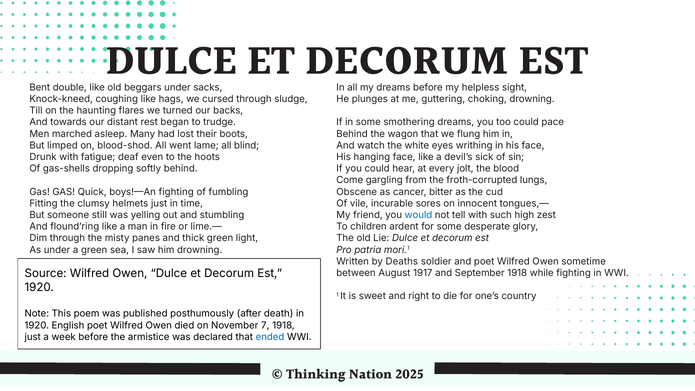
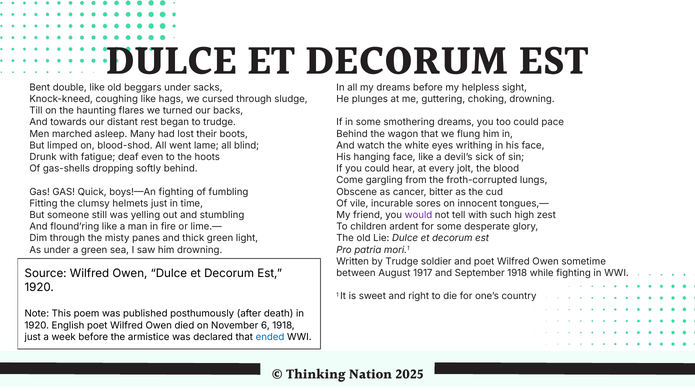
would colour: blue -> purple (418, 215)
by Deaths: Deaths -> Trudge (402, 261)
7: 7 -> 6 (265, 325)
